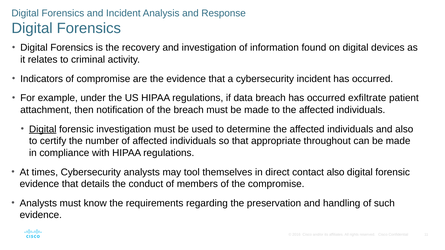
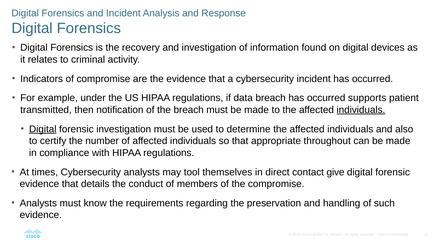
exfiltrate: exfiltrate -> supports (367, 98)
attachment: attachment -> transmitted (46, 110)
individuals underline: none -> present (361, 110)
contact also: also -> give (336, 172)
